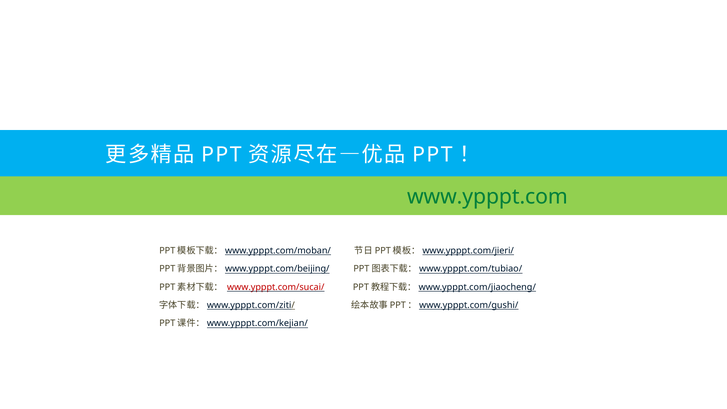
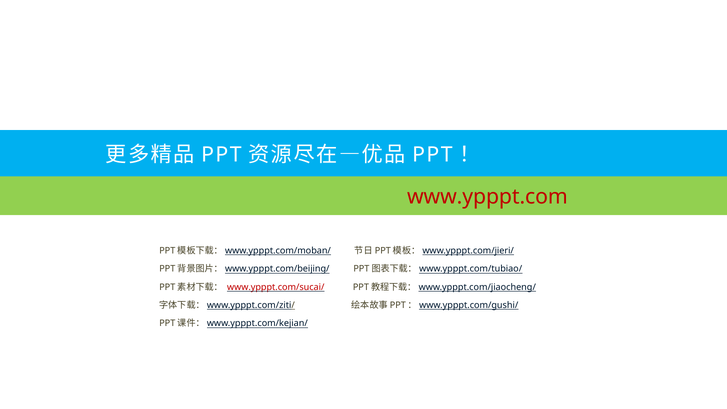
www.ypppt.com colour: green -> red (487, 197)
